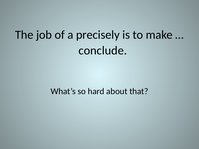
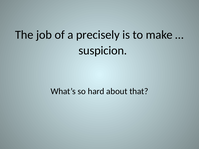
conclude: conclude -> suspicion (103, 51)
